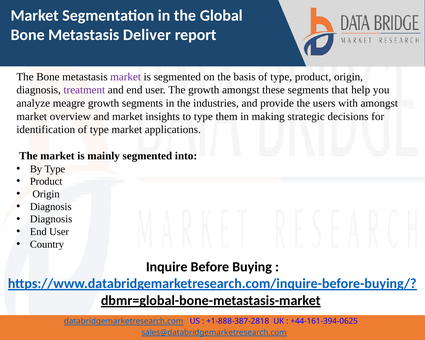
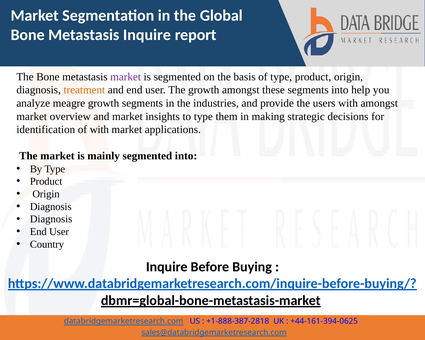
Metastasis Deliver: Deliver -> Inquire (147, 35)
treatment colour: purple -> orange (84, 90)
segments that: that -> into (340, 90)
identification of type: type -> with (99, 130)
